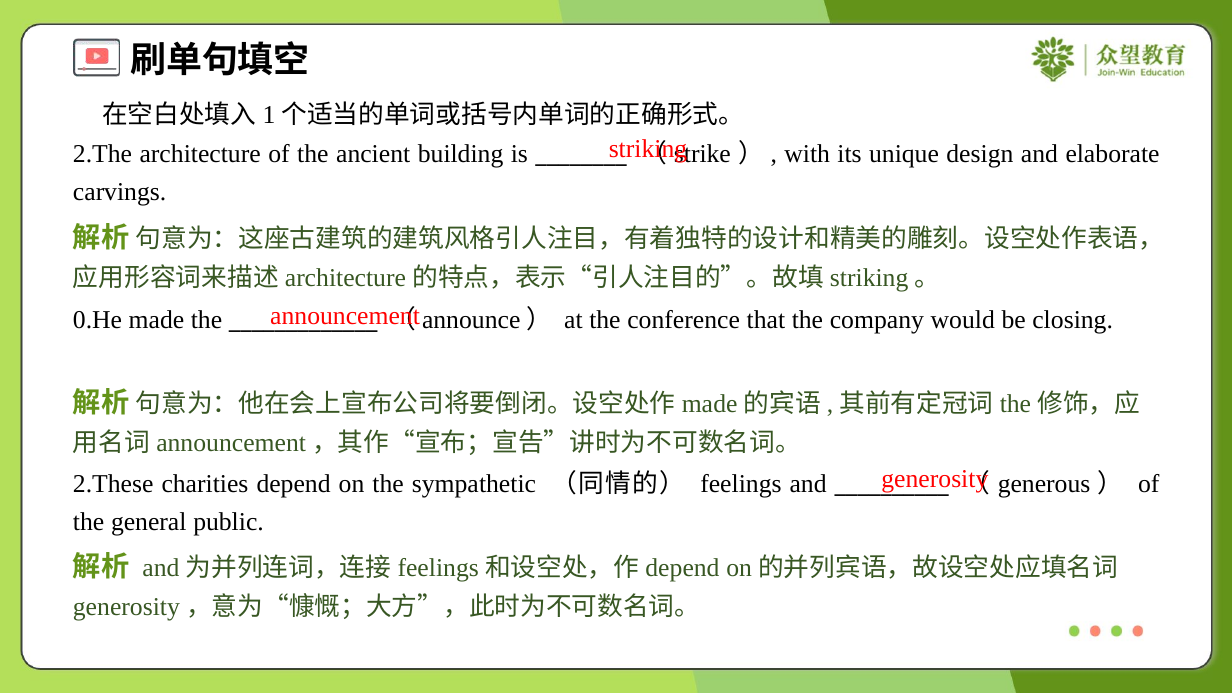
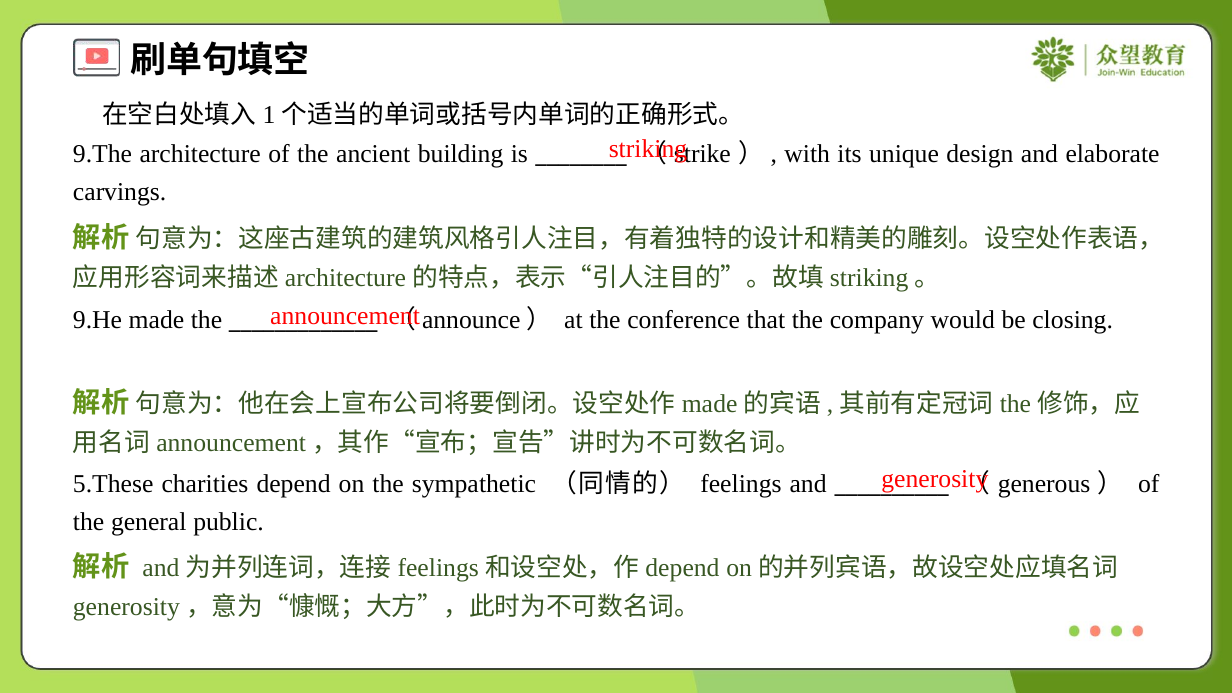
2.The: 2.The -> 9.The (103, 154)
0.He: 0.He -> 9.He (98, 320)
2.These: 2.These -> 5.These (113, 484)
